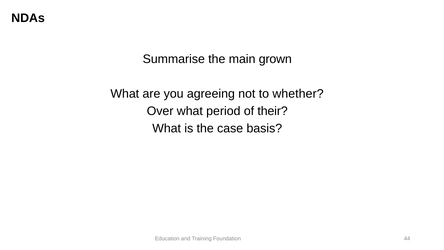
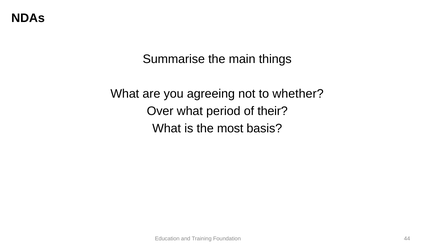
grown: grown -> things (275, 59)
case: case -> most (230, 128)
